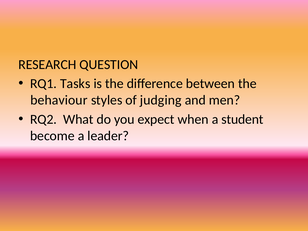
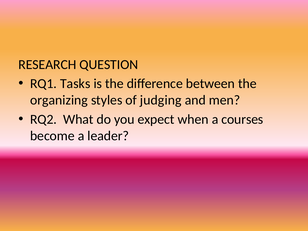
behaviour: behaviour -> organizing (59, 100)
student: student -> courses (242, 119)
